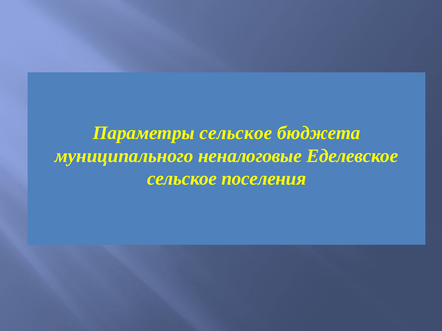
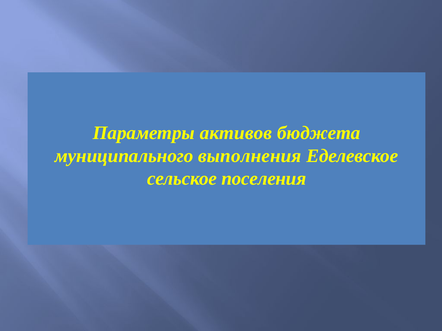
Параметры сельское: сельское -> активов (236, 133)
неналоговые: неналоговые -> выполнения (250, 156)
